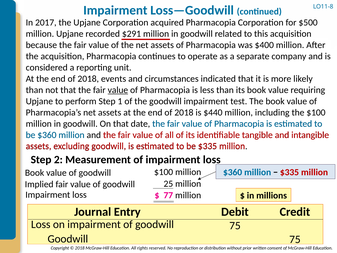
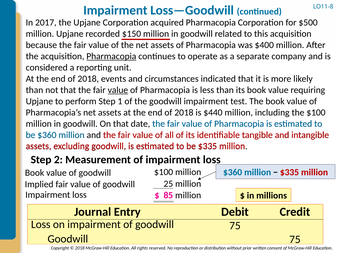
$291: $291 -> $150 (132, 34)
Pharmacopia underline: none -> present (111, 56)
77: 77 -> 85 (168, 195)
